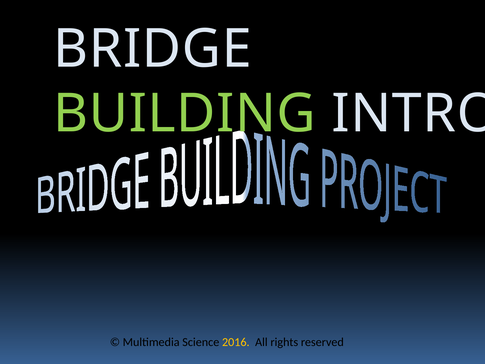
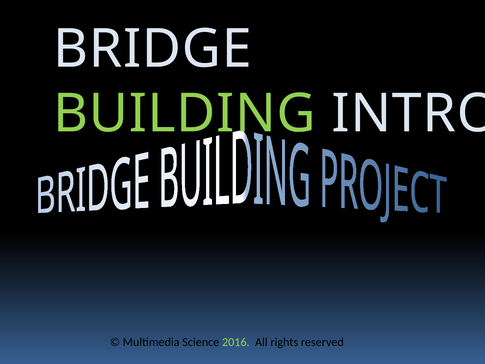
2016 colour: yellow -> light green (236, 342)
